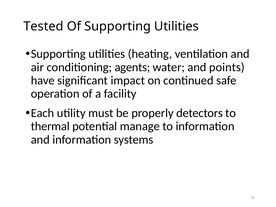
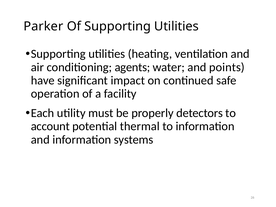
Tested: Tested -> Parker (43, 26)
thermal: thermal -> account (50, 126)
manage: manage -> thermal (140, 126)
